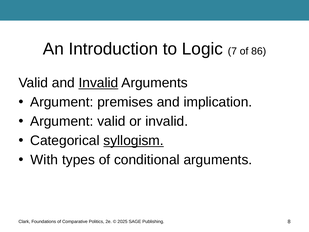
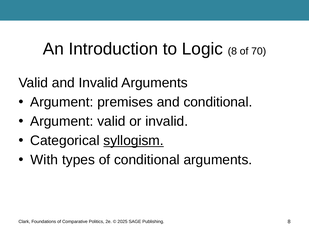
Logic 7: 7 -> 8 (232, 51)
86: 86 -> 70 (259, 51)
Invalid underline: present -> none (98, 83)
and implication: implication -> conditional (218, 102)
